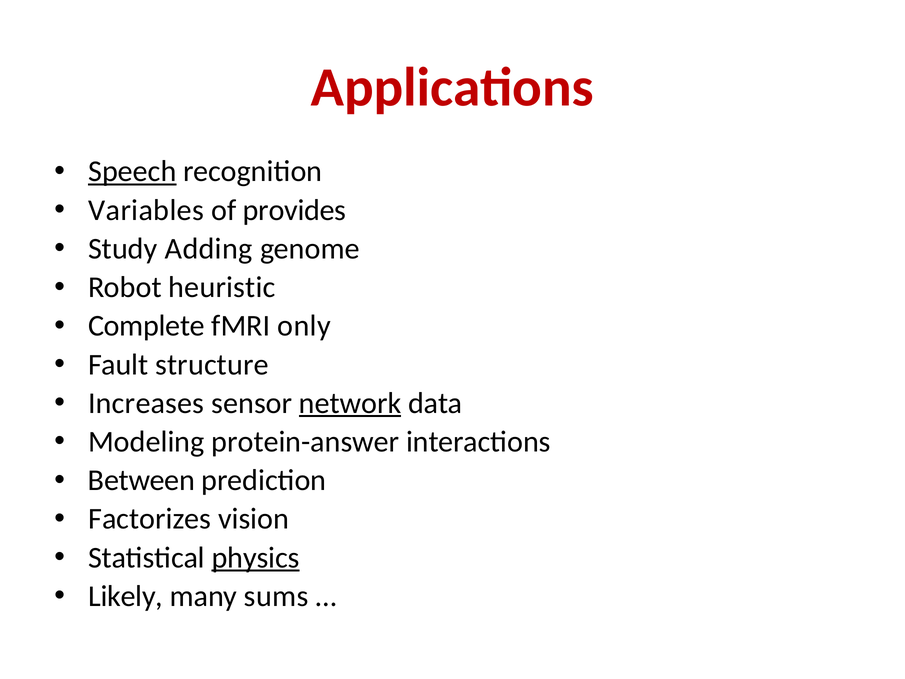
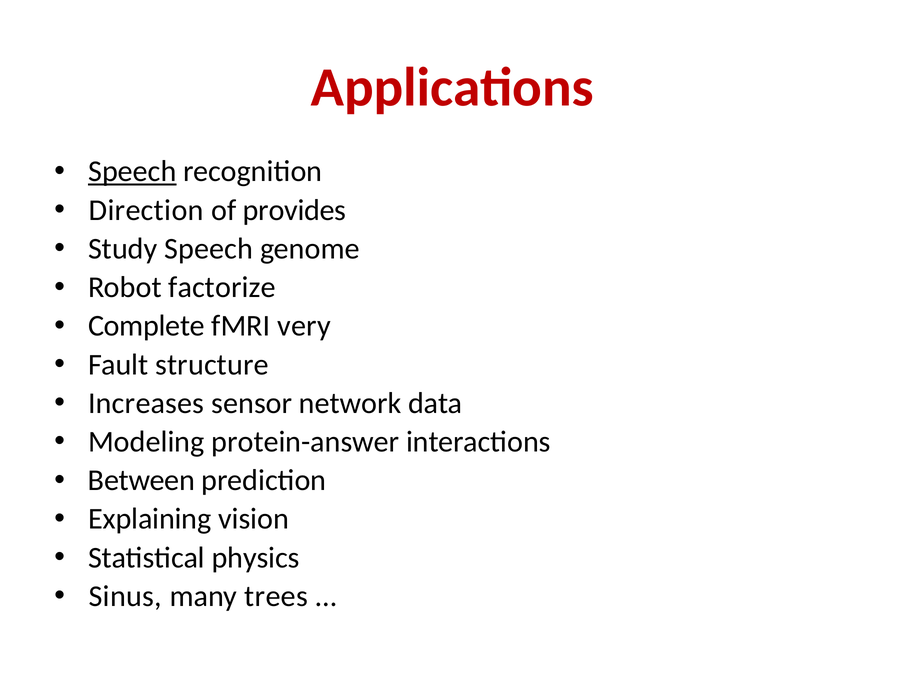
Variables: Variables -> Direction (146, 210)
Study Adding: Adding -> Speech (209, 249)
heuristic: heuristic -> factorize (222, 287)
only: only -> very (304, 326)
network underline: present -> none (350, 403)
Factorizes: Factorizes -> Explaining (150, 519)
physics underline: present -> none (256, 557)
Likely: Likely -> Sinus (125, 596)
sums: sums -> trees (276, 596)
